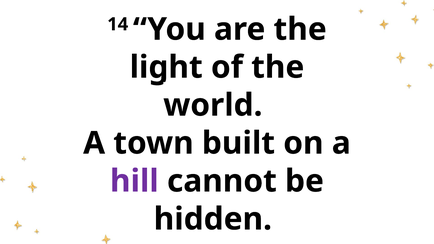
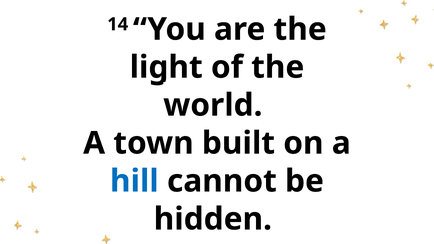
hill colour: purple -> blue (134, 181)
